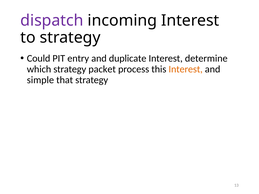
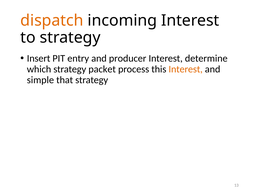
dispatch colour: purple -> orange (52, 20)
Could: Could -> Insert (39, 58)
duplicate: duplicate -> producer (128, 58)
